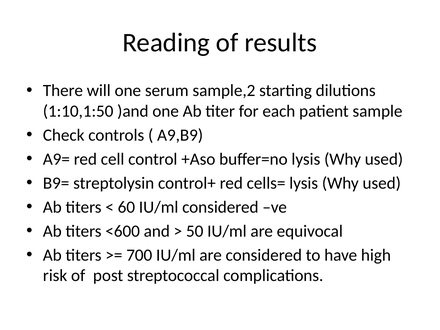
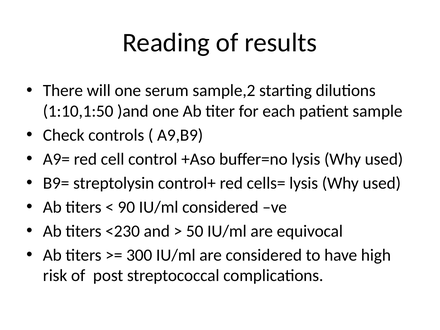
60: 60 -> 90 (126, 207)
<600: <600 -> <230 (123, 231)
700: 700 -> 300 (139, 255)
